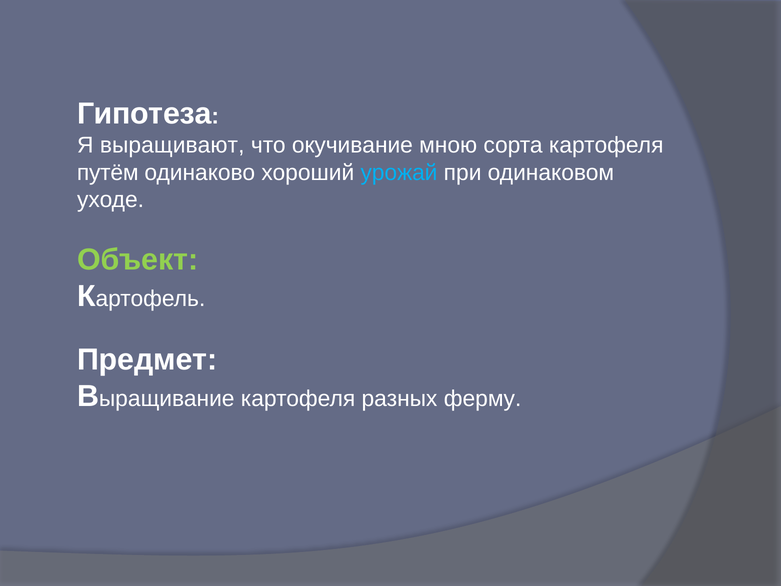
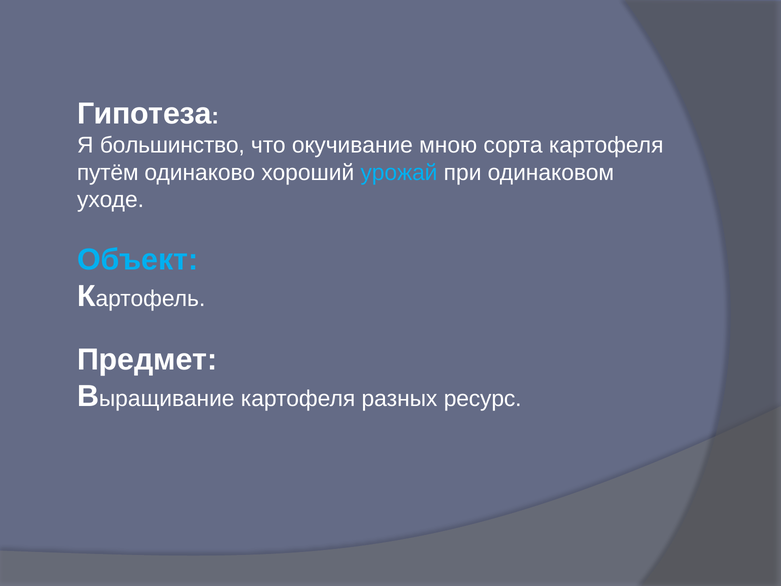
выращивают: выращивают -> большинство (172, 145)
Объект colour: light green -> light blue (138, 260)
ферму: ферму -> ресурс (483, 399)
